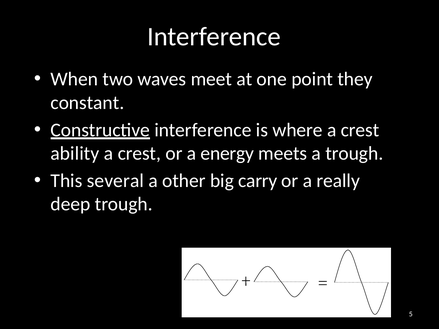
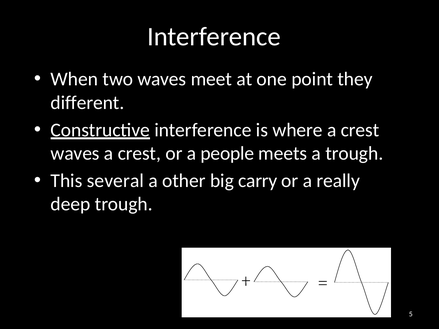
constant: constant -> different (87, 103)
ability: ability -> waves (75, 153)
energy: energy -> people (227, 153)
